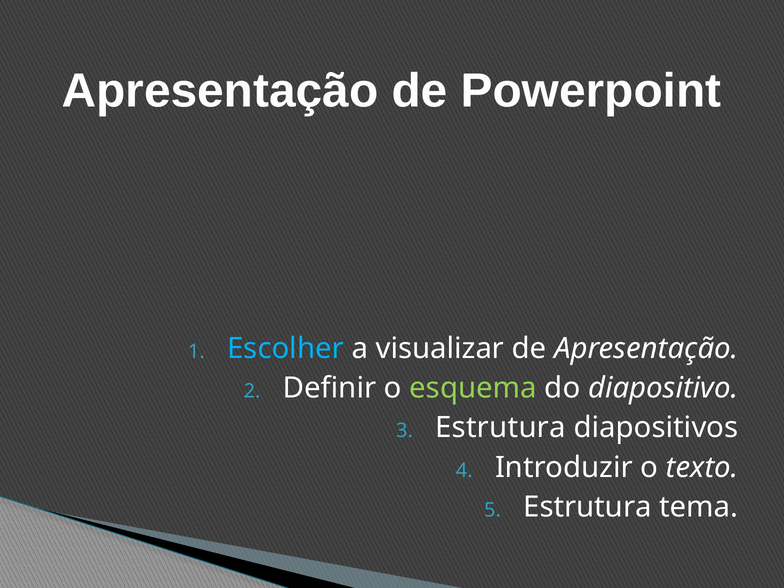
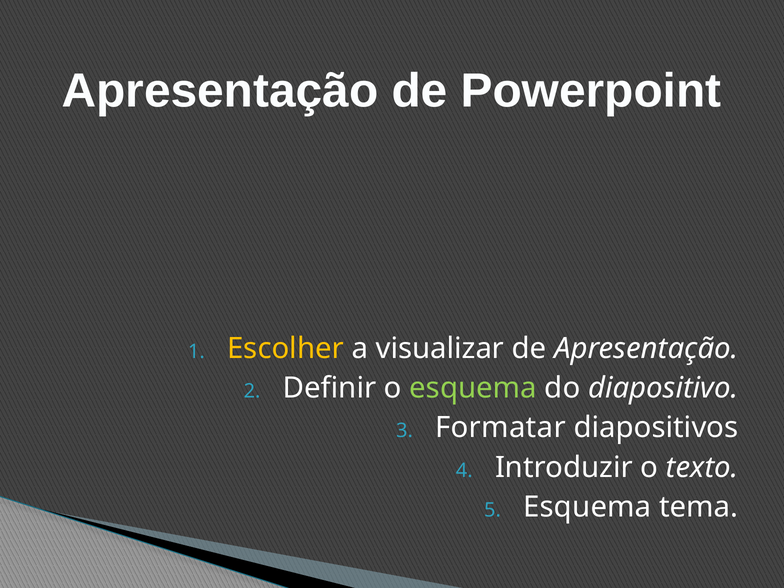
Escolher colour: light blue -> yellow (286, 348)
Estrutura: Estrutura -> Formatar (501, 428)
Estrutura: Estrutura -> Esquema (587, 507)
